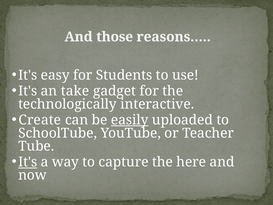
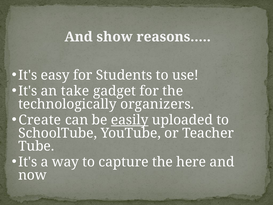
those: those -> show (115, 37)
interactive: interactive -> organizers (157, 104)
It's underline: present -> none (28, 162)
